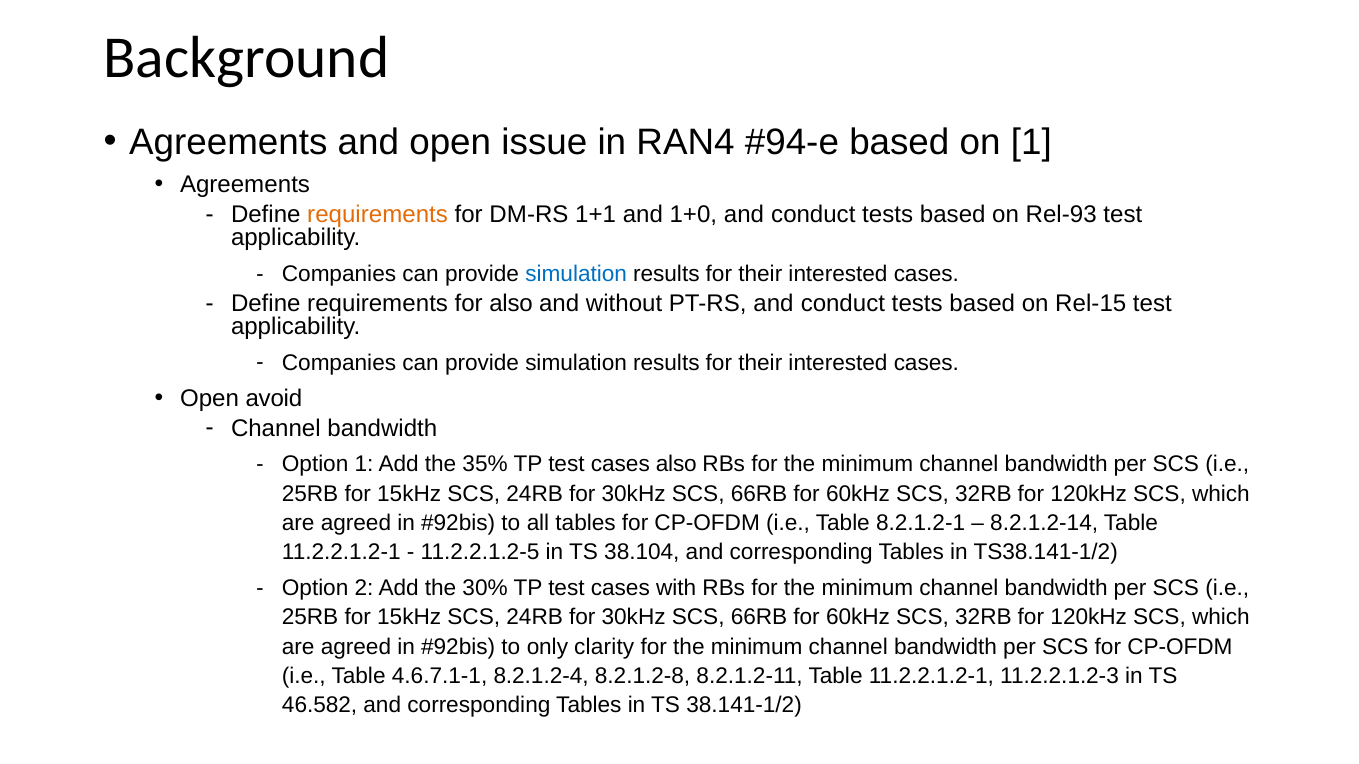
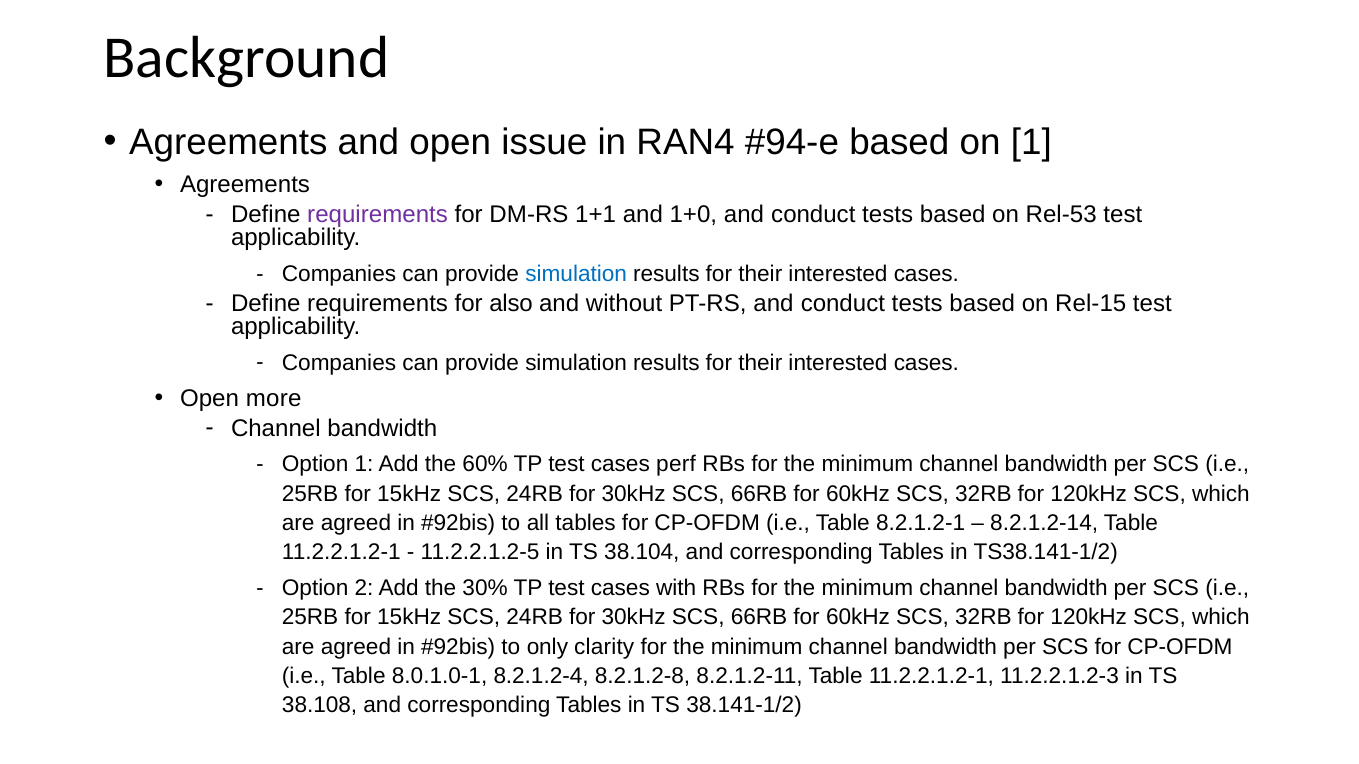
requirements colour: orange -> purple (378, 215)
Rel-93: Rel-93 -> Rel-53 (1061, 215)
avoid: avoid -> more (274, 399)
35%: 35% -> 60% (485, 465)
cases also: also -> perf (676, 465)
4.6.7.1-1: 4.6.7.1-1 -> 8.0.1.0-1 (440, 676)
46.582: 46.582 -> 38.108 (320, 706)
